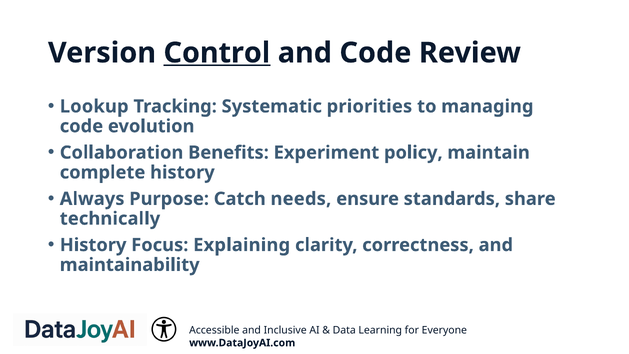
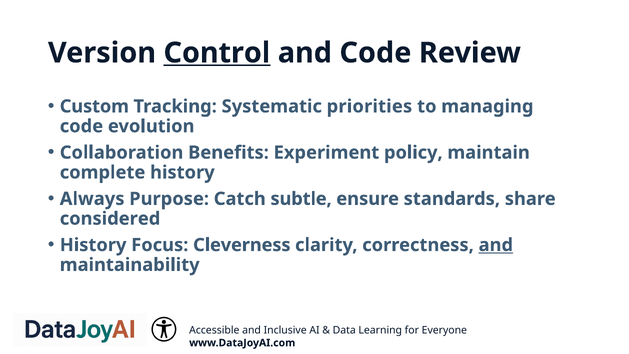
Lookup: Lookup -> Custom (94, 106)
needs: needs -> subtle (301, 199)
technically: technically -> considered (110, 219)
Explaining: Explaining -> Cleverness (242, 245)
and underline: none -> present (496, 245)
